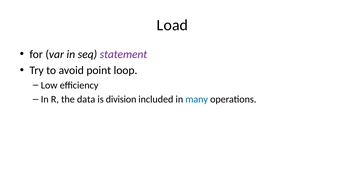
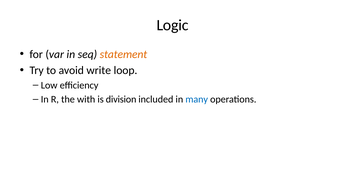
Load: Load -> Logic (173, 25)
statement colour: purple -> orange (123, 54)
point: point -> write (99, 70)
data: data -> with (86, 99)
